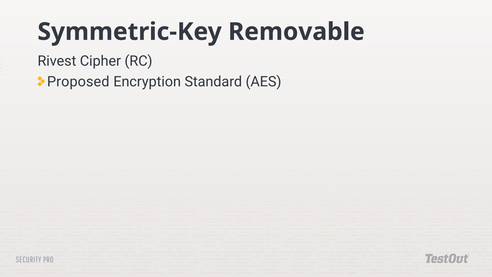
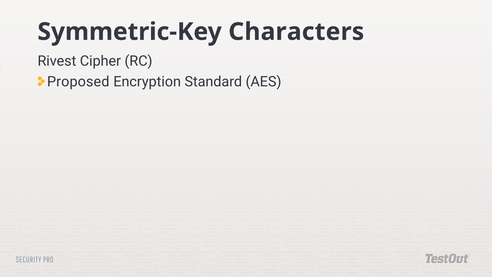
Removable: Removable -> Characters (296, 32)
